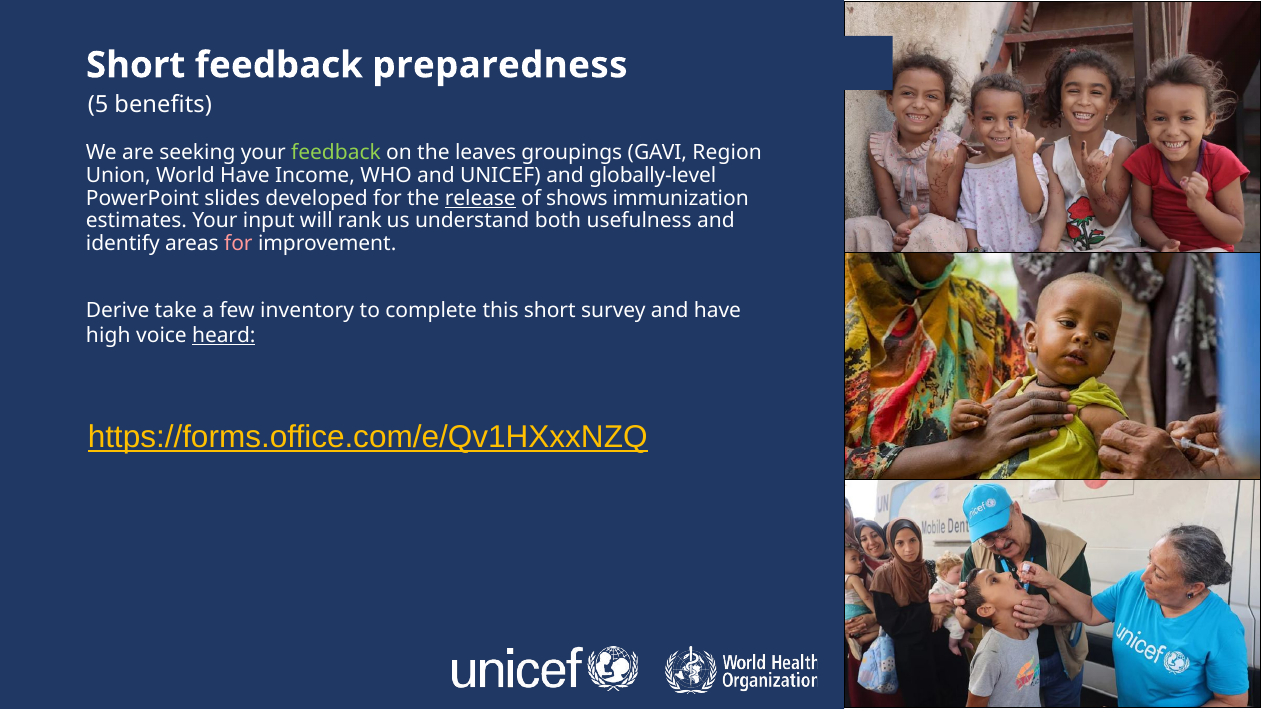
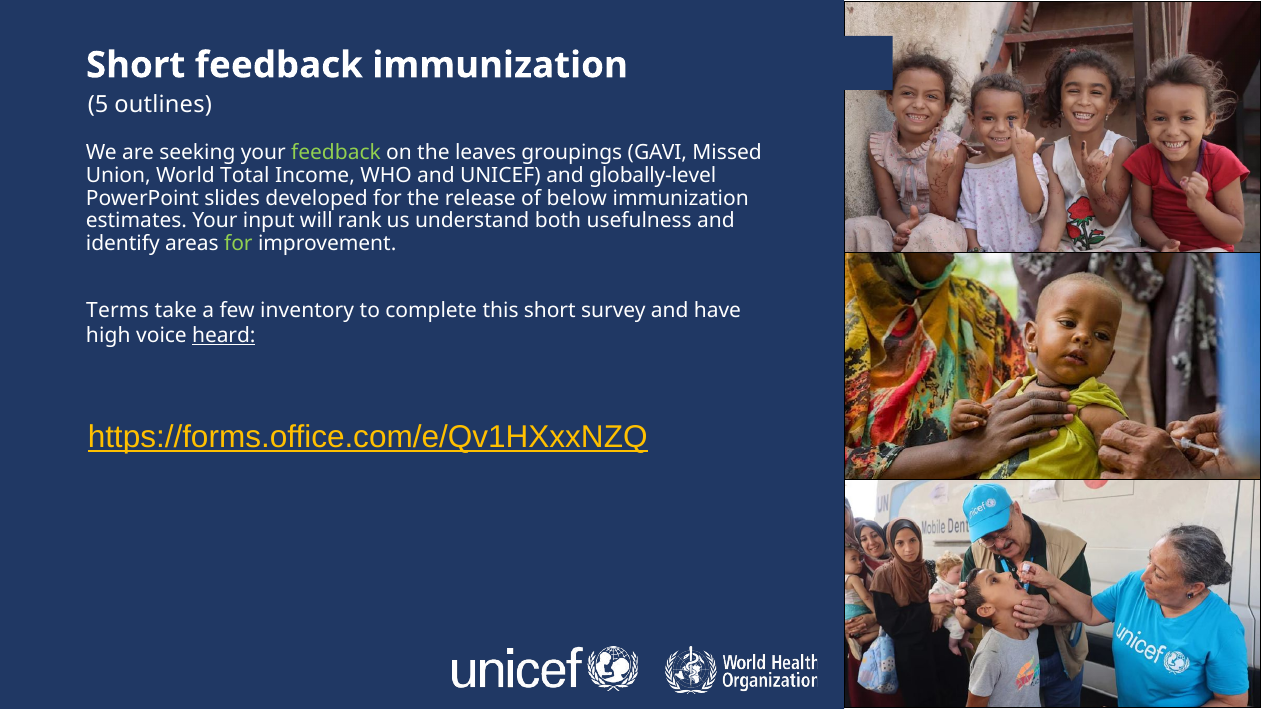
preparedness: preparedness -> immunization (500, 65)
benefits: benefits -> outlines (163, 105)
Region: Region -> Missed (727, 153)
World Have: Have -> Total (245, 176)
release underline: present -> none (480, 198)
shows: shows -> below (577, 198)
for colour: pink -> light green (238, 244)
Derive: Derive -> Terms (118, 311)
